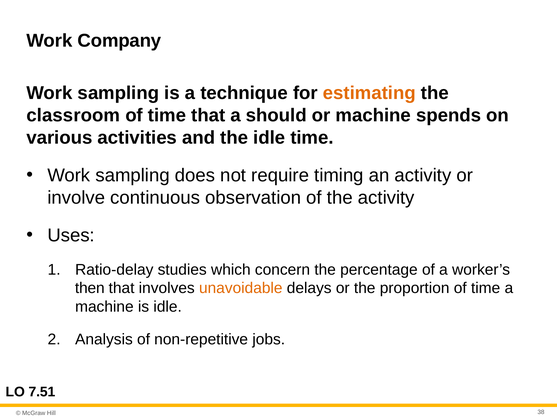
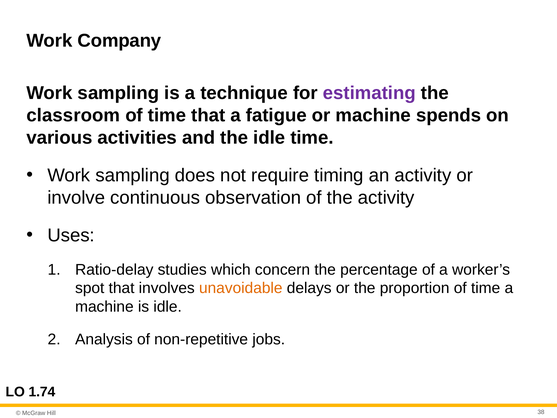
estimating colour: orange -> purple (369, 93)
should: should -> fatigue (276, 115)
then: then -> spot (90, 288)
7.51: 7.51 -> 1.74 (42, 392)
